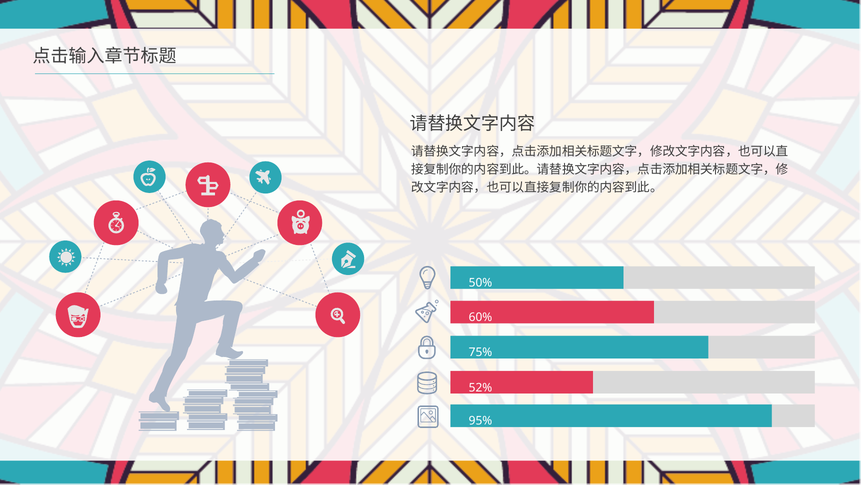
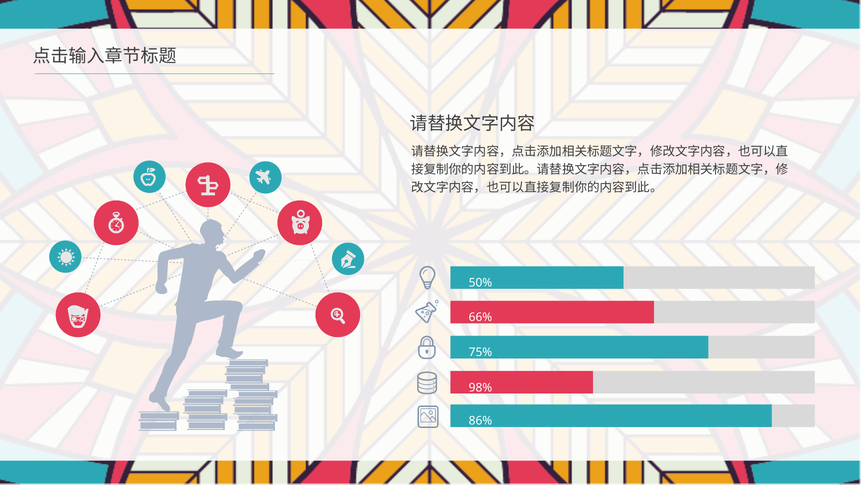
60%: 60% -> 66% (480, 317)
52%: 52% -> 98% (480, 387)
95%: 95% -> 86% (480, 420)
